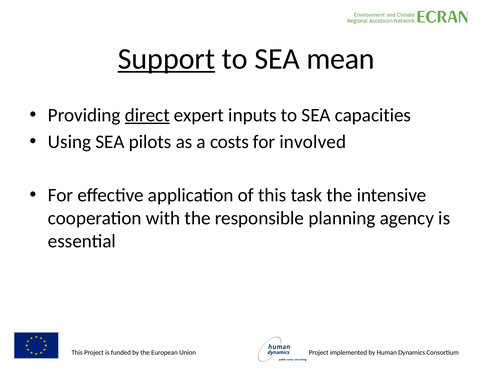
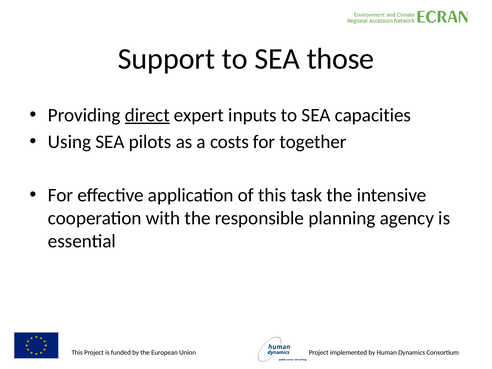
Support underline: present -> none (166, 59)
mean: mean -> those (340, 59)
involved: involved -> together (313, 142)
